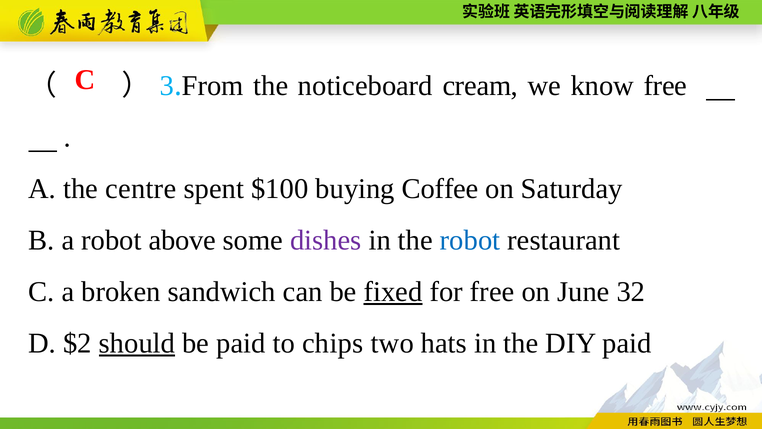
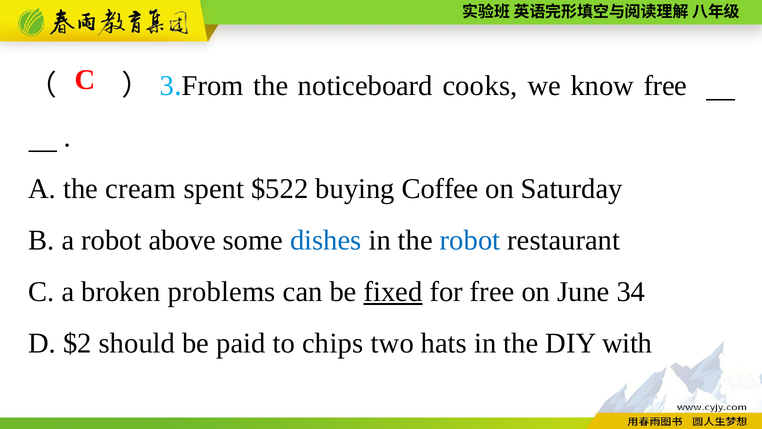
cream: cream -> cooks (480, 86)
centre: centre -> cream (141, 189)
$100: $100 -> $522 (280, 189)
dishes colour: purple -> blue (326, 240)
sandwich: sandwich -> problems (222, 292)
32: 32 -> 34 (631, 292)
should underline: present -> none (137, 343)
DIY paid: paid -> with (627, 343)
